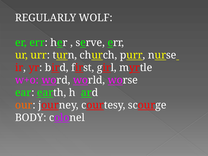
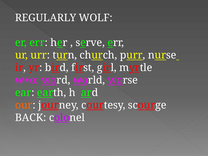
BODY: BODY -> BACK (31, 118)
